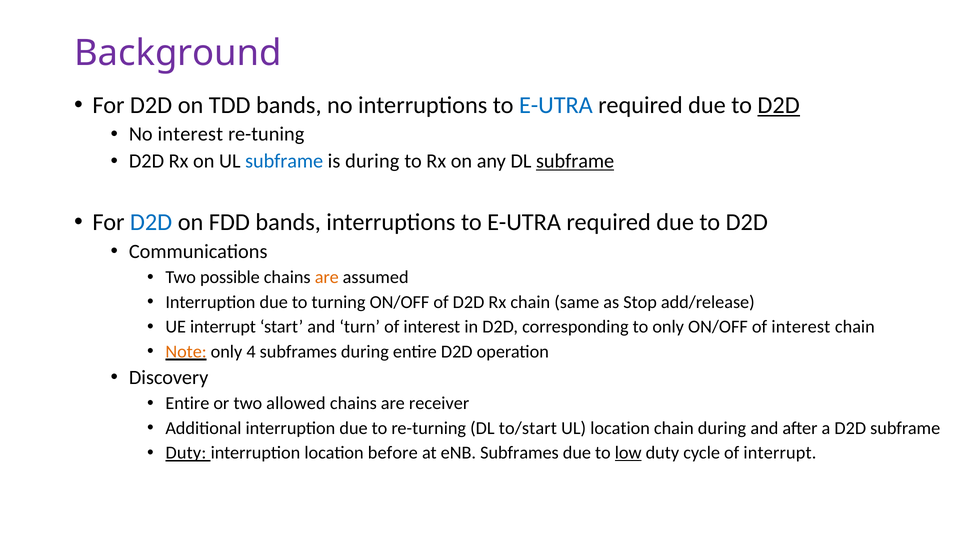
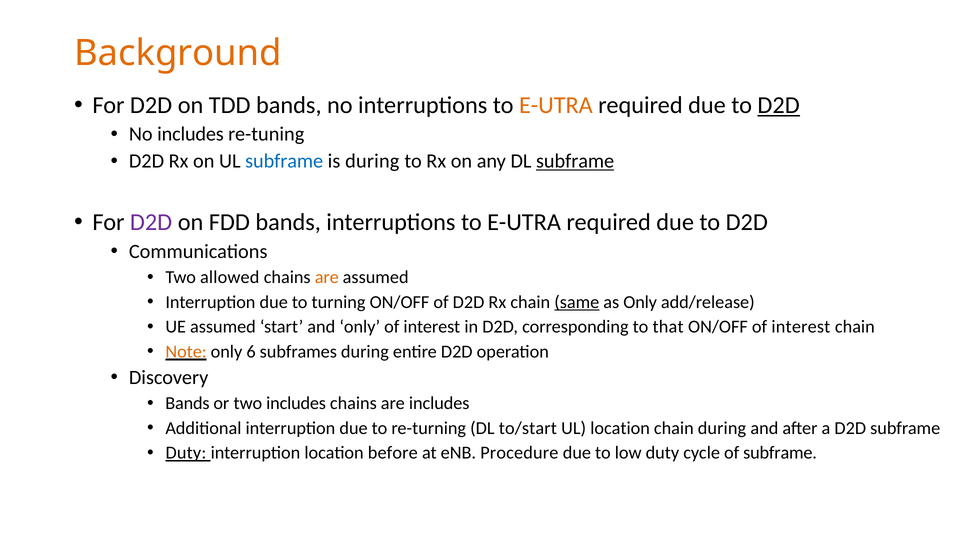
Background colour: purple -> orange (178, 53)
E-UTRA colour: blue -> orange (556, 105)
No interest: interest -> includes (191, 134)
D2D colour: blue -> purple (151, 222)
possible: possible -> allowed (230, 277)
same underline: none -> present (577, 302)
as Stop: Stop -> Only (640, 302)
UE interrupt: interrupt -> assumed (223, 327)
and turn: turn -> only (360, 327)
to only: only -> that (668, 327)
4: 4 -> 6 (251, 352)
Entire: Entire -> Bands (187, 403)
two allowed: allowed -> includes (296, 403)
are receiver: receiver -> includes (439, 403)
eNB Subframes: Subframes -> Procedure (519, 453)
low underline: present -> none (628, 453)
of interrupt: interrupt -> subframe (780, 453)
